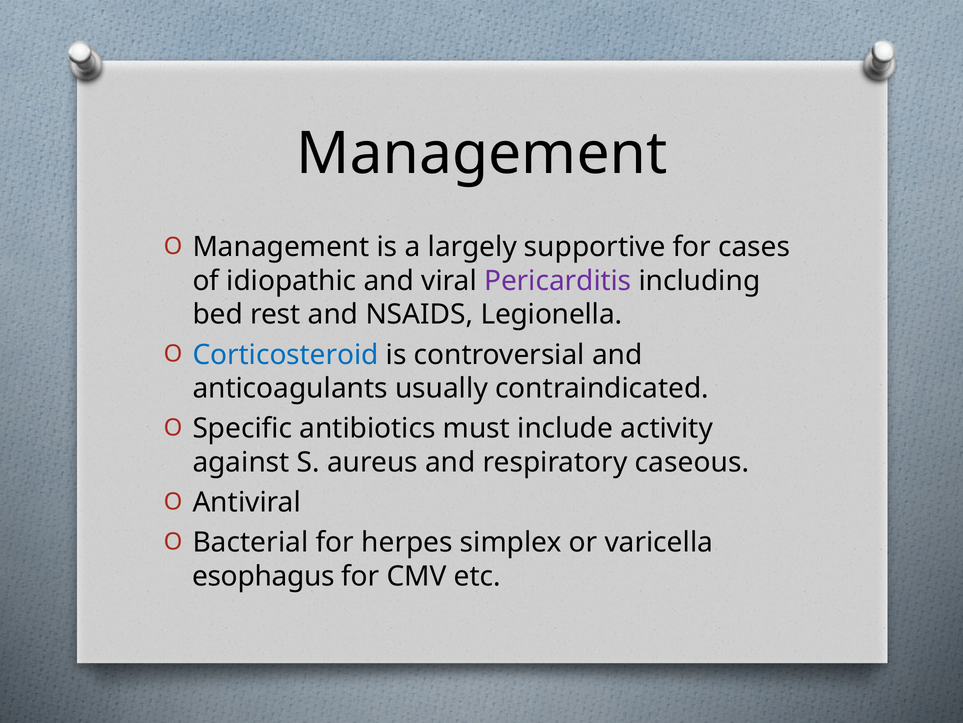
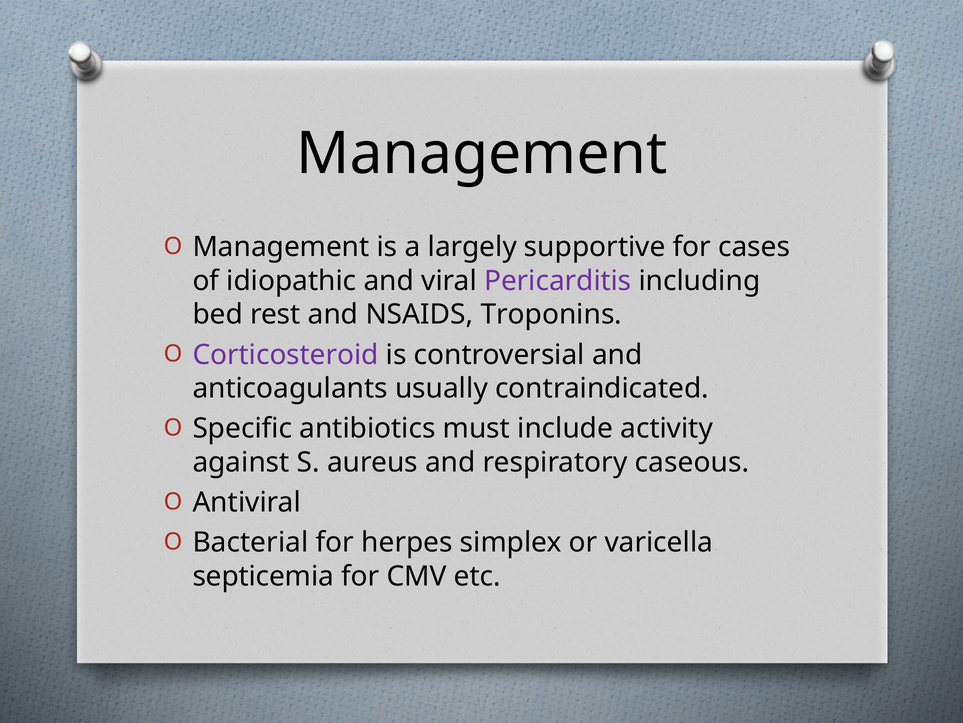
Legionella: Legionella -> Troponins (551, 314)
Corticosteroid colour: blue -> purple (286, 354)
esophagus: esophagus -> septicemia (263, 576)
